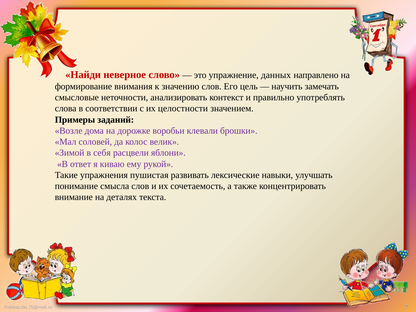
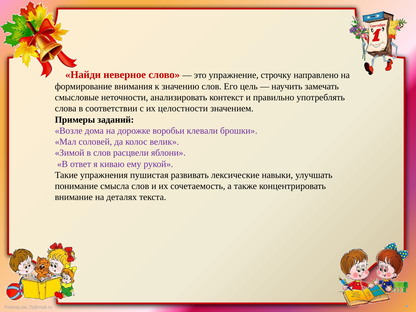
данных: данных -> строчку (276, 75)
в себя: себя -> слов (102, 153)
